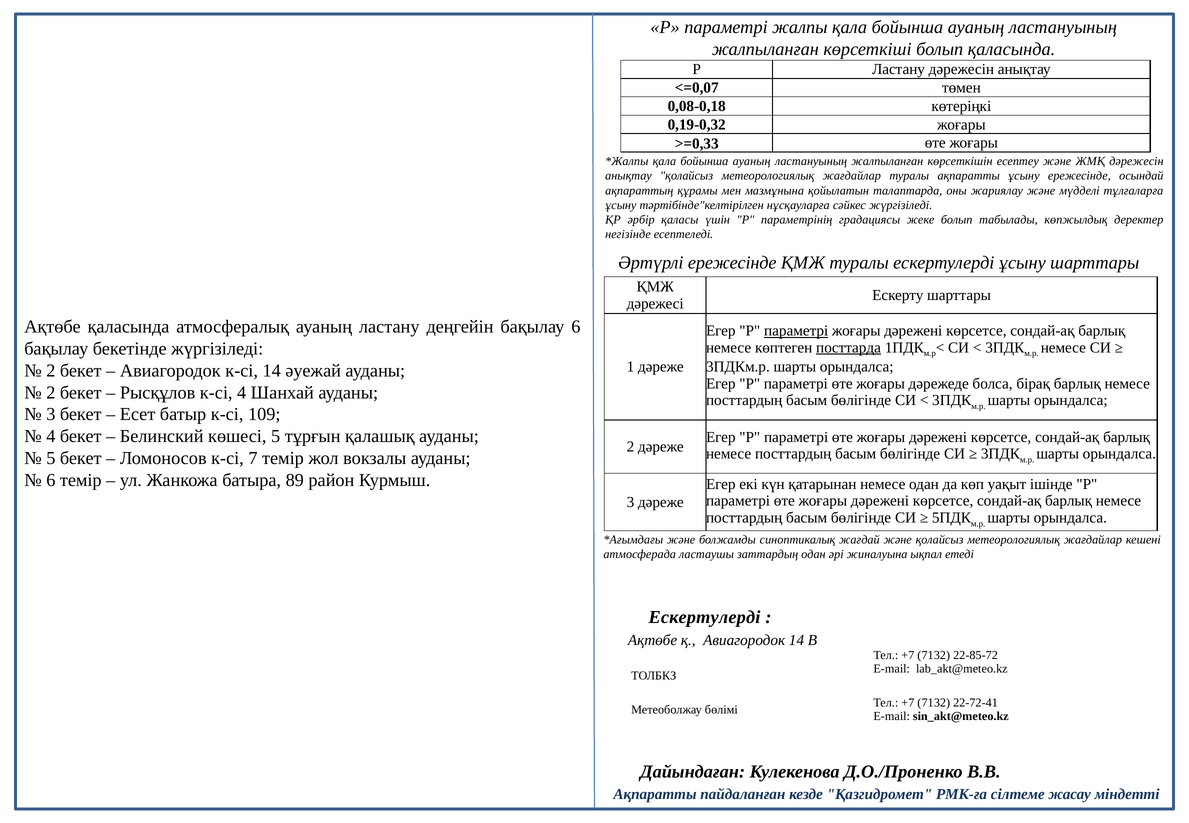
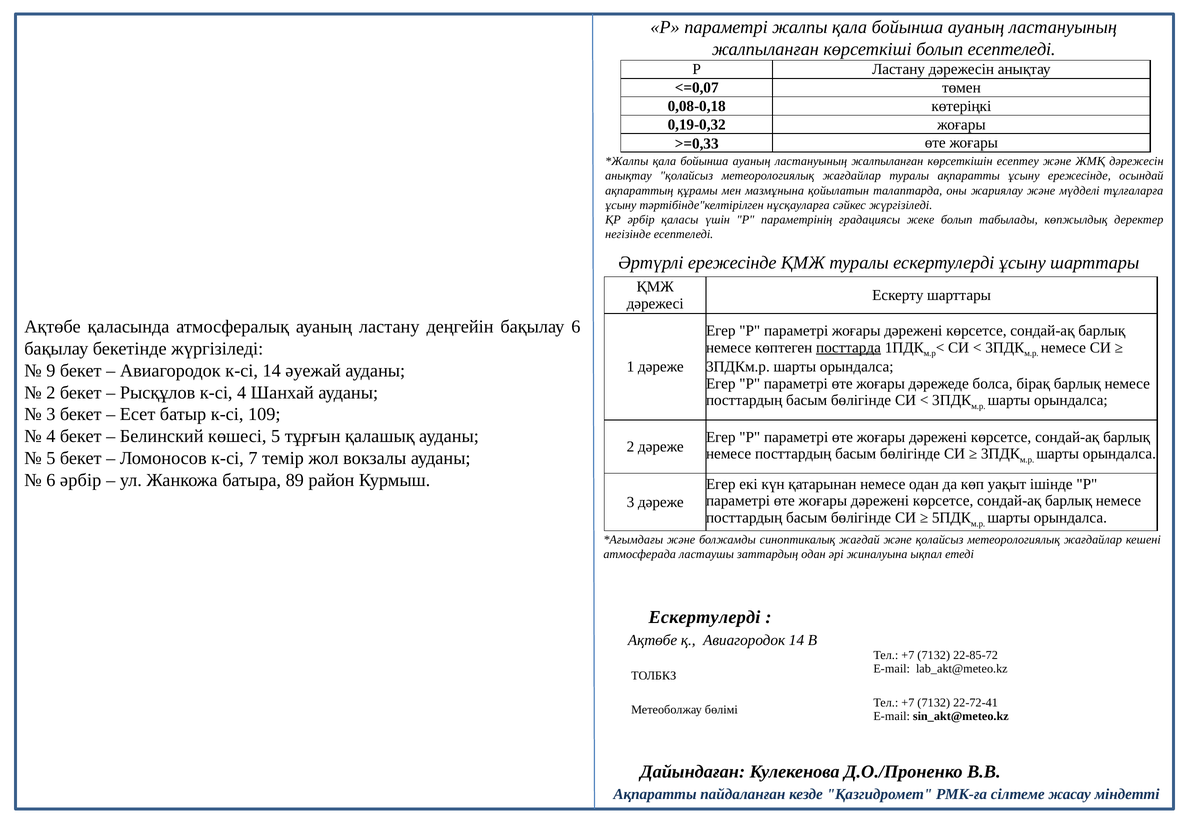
болып қаласында: қаласында -> есептеледі (1012, 49)
параметрі underline: present -> none (796, 331)
2: 2 -> 9 (51, 371)
6 темір: темір -> әрбір (81, 480)
